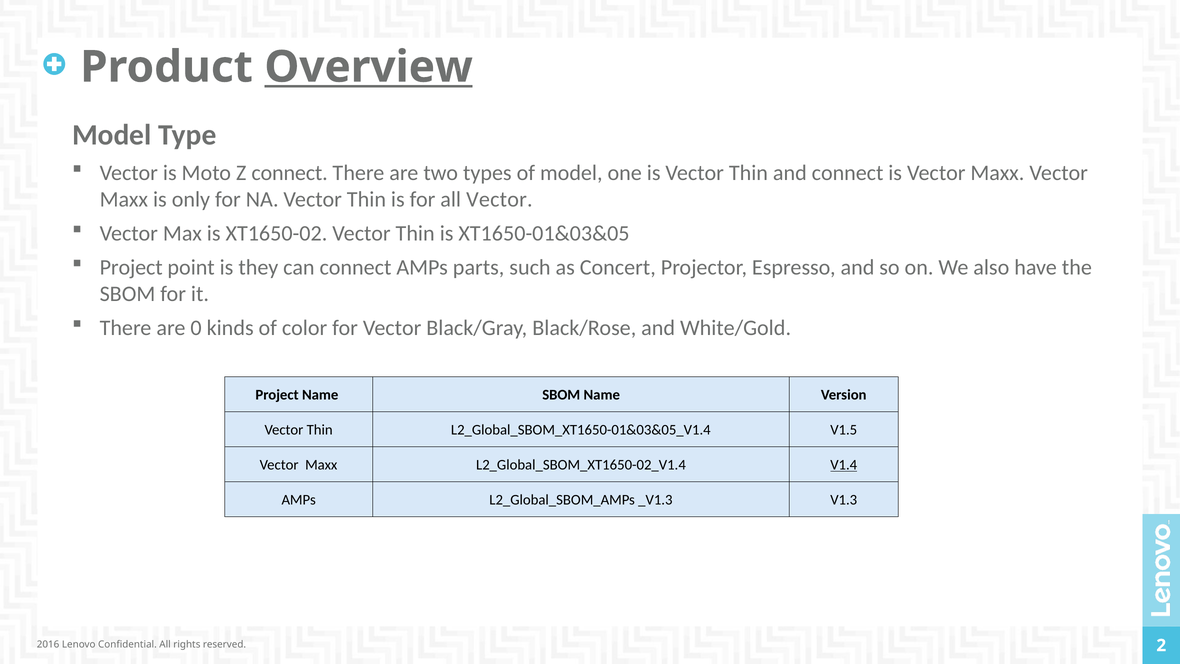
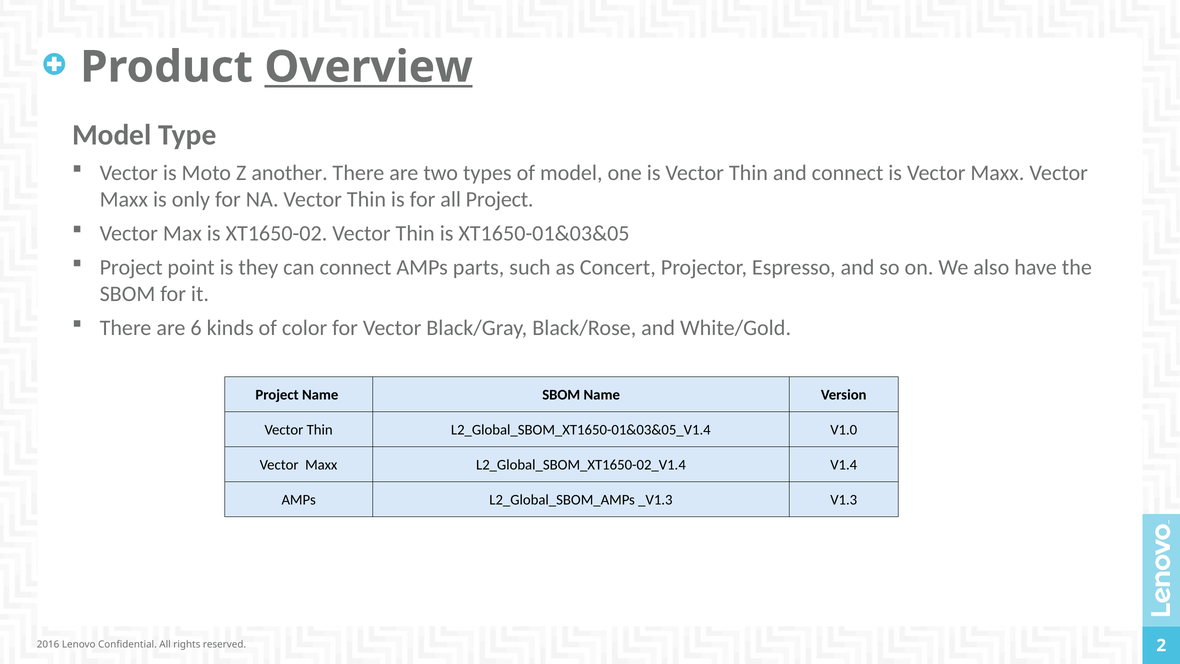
Z connect: connect -> another (290, 173)
all Vector: Vector -> Project (500, 200)
0: 0 -> 6 (196, 328)
V1.5: V1.5 -> V1.0 (844, 430)
V1.4 underline: present -> none (844, 465)
